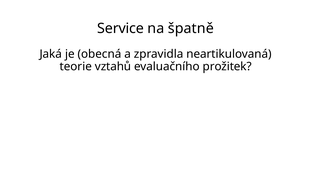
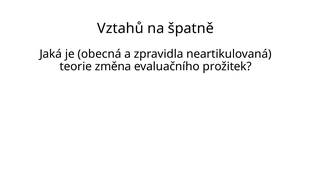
Service: Service -> Vztahů (120, 29)
vztahů: vztahů -> změna (113, 67)
